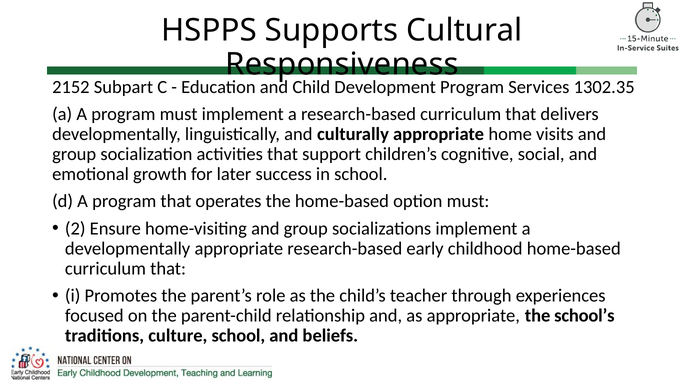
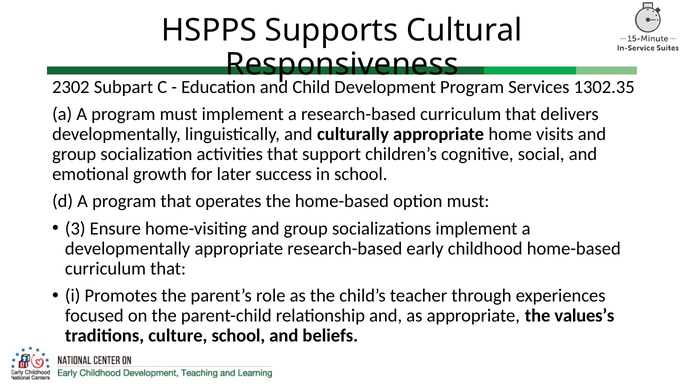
2152: 2152 -> 2302 (71, 87)
2: 2 -> 3 (75, 228)
school’s: school’s -> values’s (584, 315)
